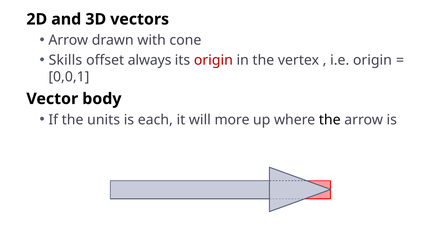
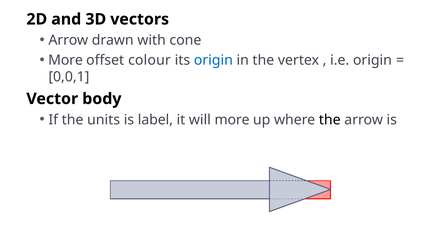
Skills: Skills -> More (66, 60)
always: always -> colour (149, 60)
origin colour: red -> blue (213, 60)
each: each -> label (155, 120)
